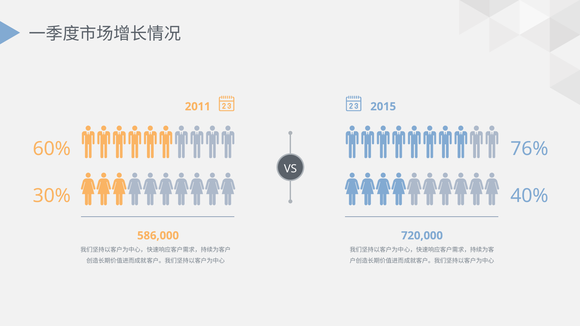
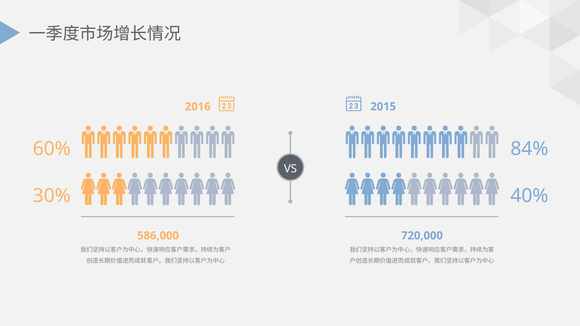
2011: 2011 -> 2016 (198, 107)
76%: 76% -> 84% (530, 149)
